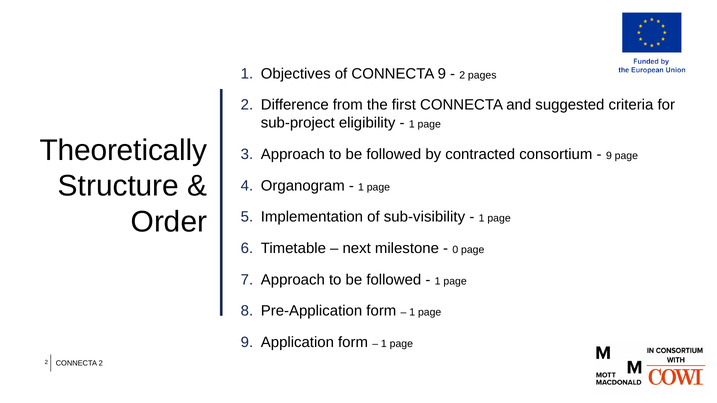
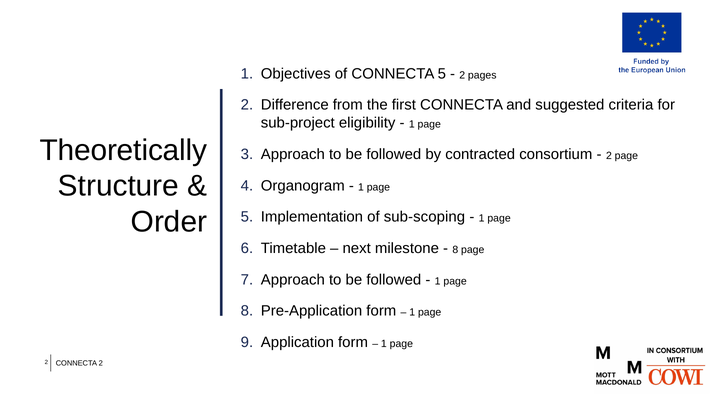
CONNECTA 9: 9 -> 5 (442, 74)
9: 9 -> 2 (609, 156)
sub-visibility: sub-visibility -> sub-scoping (424, 217)
0: 0 -> 8 (455, 250)
